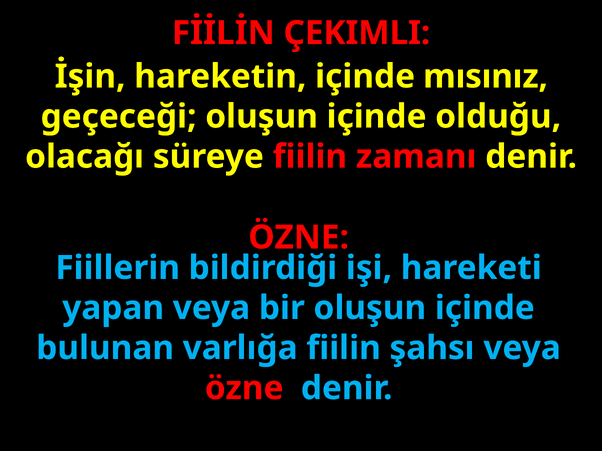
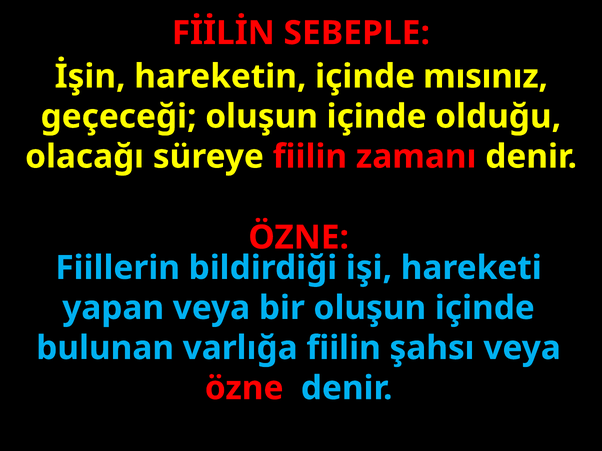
ÇEKIMLI: ÇEKIMLI -> SEBEPLE (357, 33)
